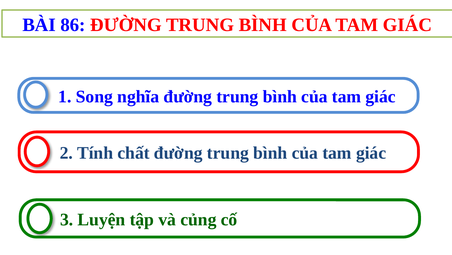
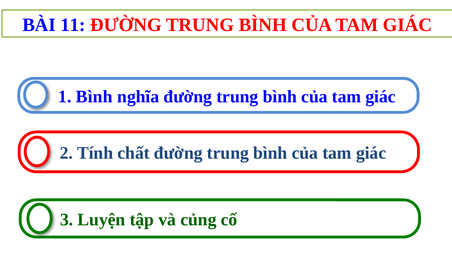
86: 86 -> 11 (73, 25)
1 Song: Song -> Bình (94, 96)
